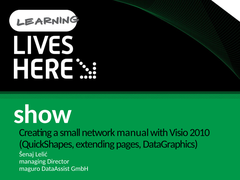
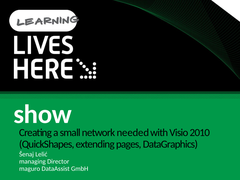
manual: manual -> needed (133, 133)
